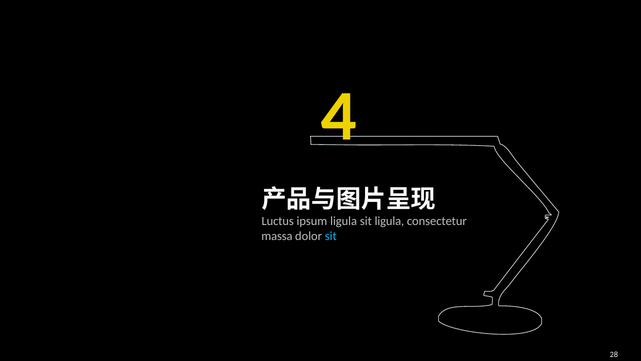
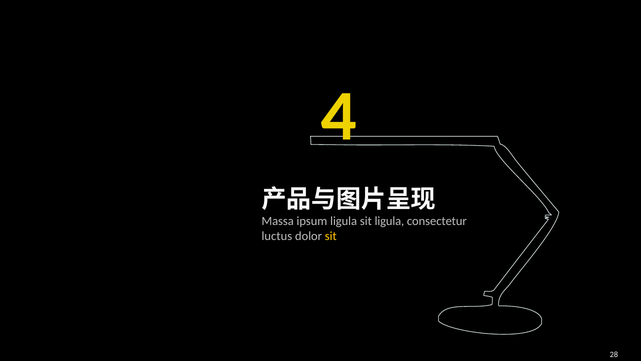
Luctus: Luctus -> Massa (278, 221)
massa: massa -> luctus (277, 236)
sit colour: light blue -> yellow (331, 236)
